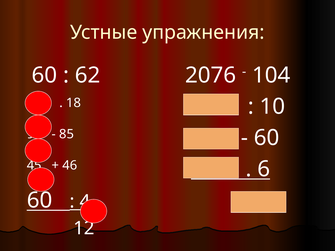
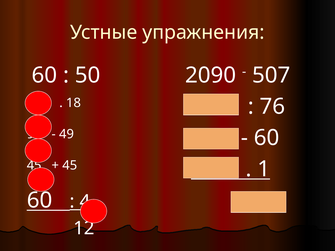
62: 62 -> 50 (88, 75)
2076: 2076 -> 2090 (211, 75)
104: 104 -> 507 (271, 75)
10: 10 -> 76 (272, 107)
85: 85 -> 49 (67, 134)
46: 46 -> 45 (70, 165)
6: 6 -> 1 (264, 169)
